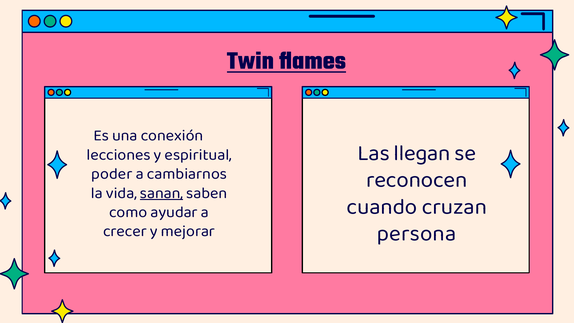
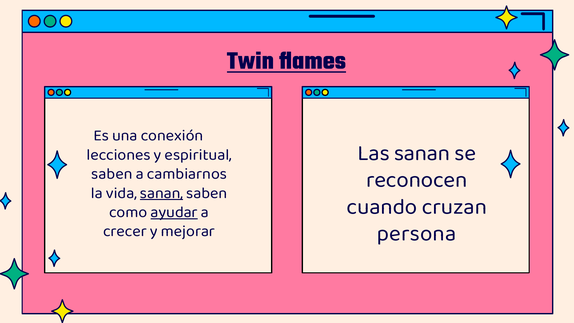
Las llegan: llegan -> sanan (422, 153)
poder: poder -> saben (112, 174)
ayudar underline: none -> present (174, 212)
